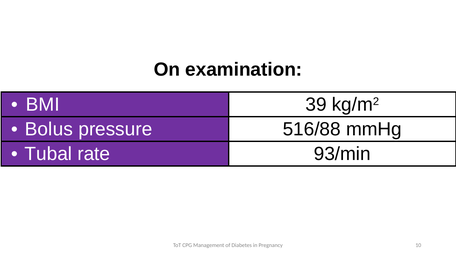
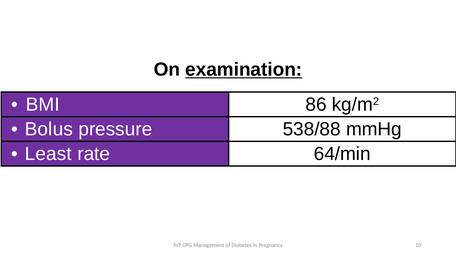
examination underline: none -> present (244, 70)
39: 39 -> 86 (316, 104)
516/88: 516/88 -> 538/88 (312, 129)
Tubal: Tubal -> Least (48, 154)
93/min: 93/min -> 64/min (342, 154)
